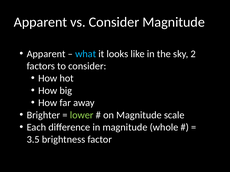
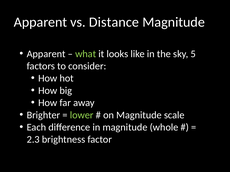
vs Consider: Consider -> Distance (114, 22)
what colour: light blue -> light green (86, 54)
2: 2 -> 5 (193, 54)
3.5: 3.5 -> 2.3 (33, 140)
